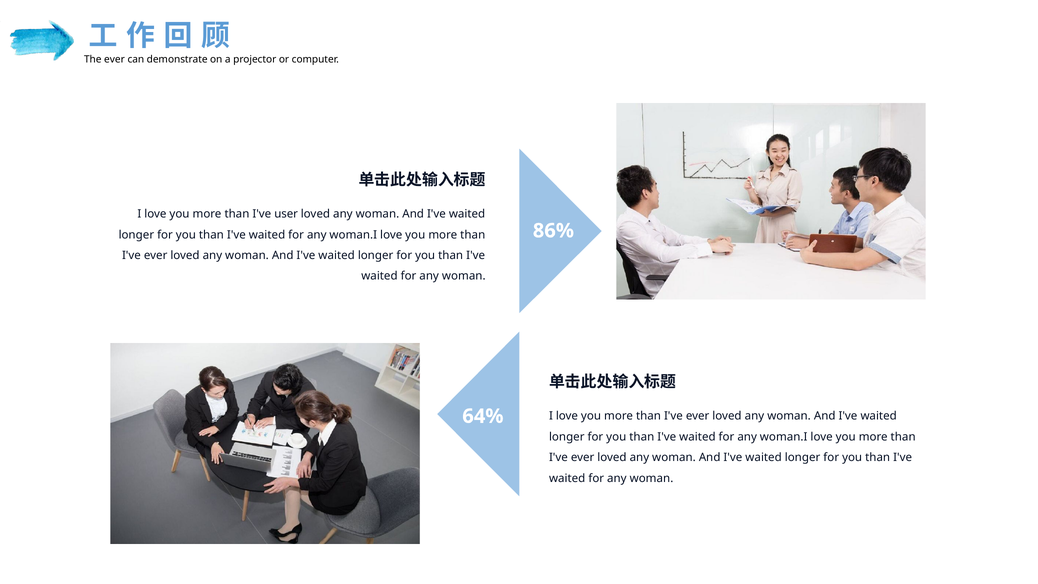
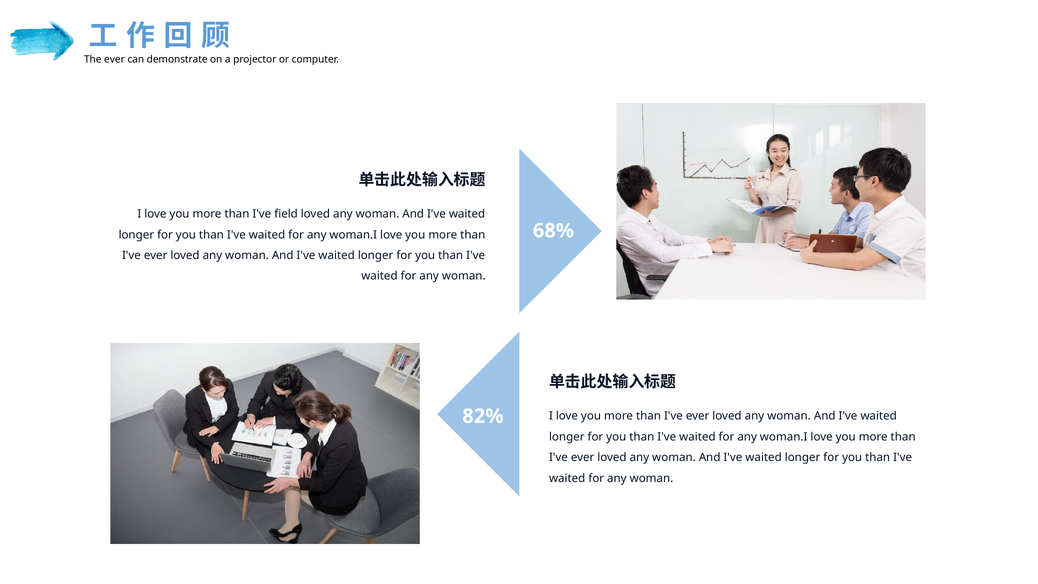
user: user -> field (286, 214)
86%: 86% -> 68% (553, 231)
64%: 64% -> 82% (483, 416)
